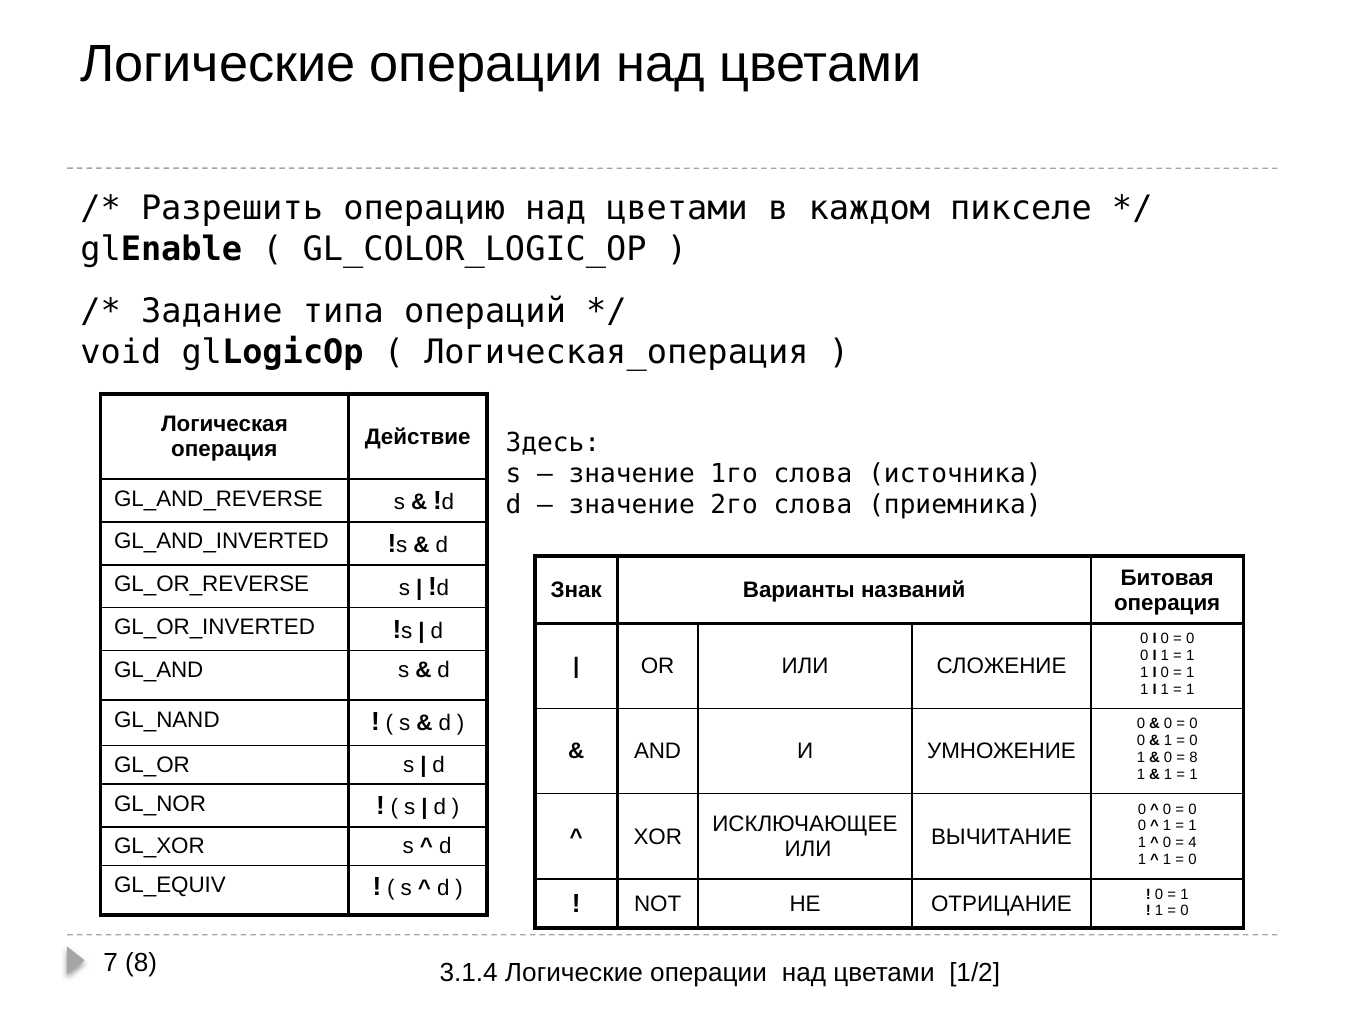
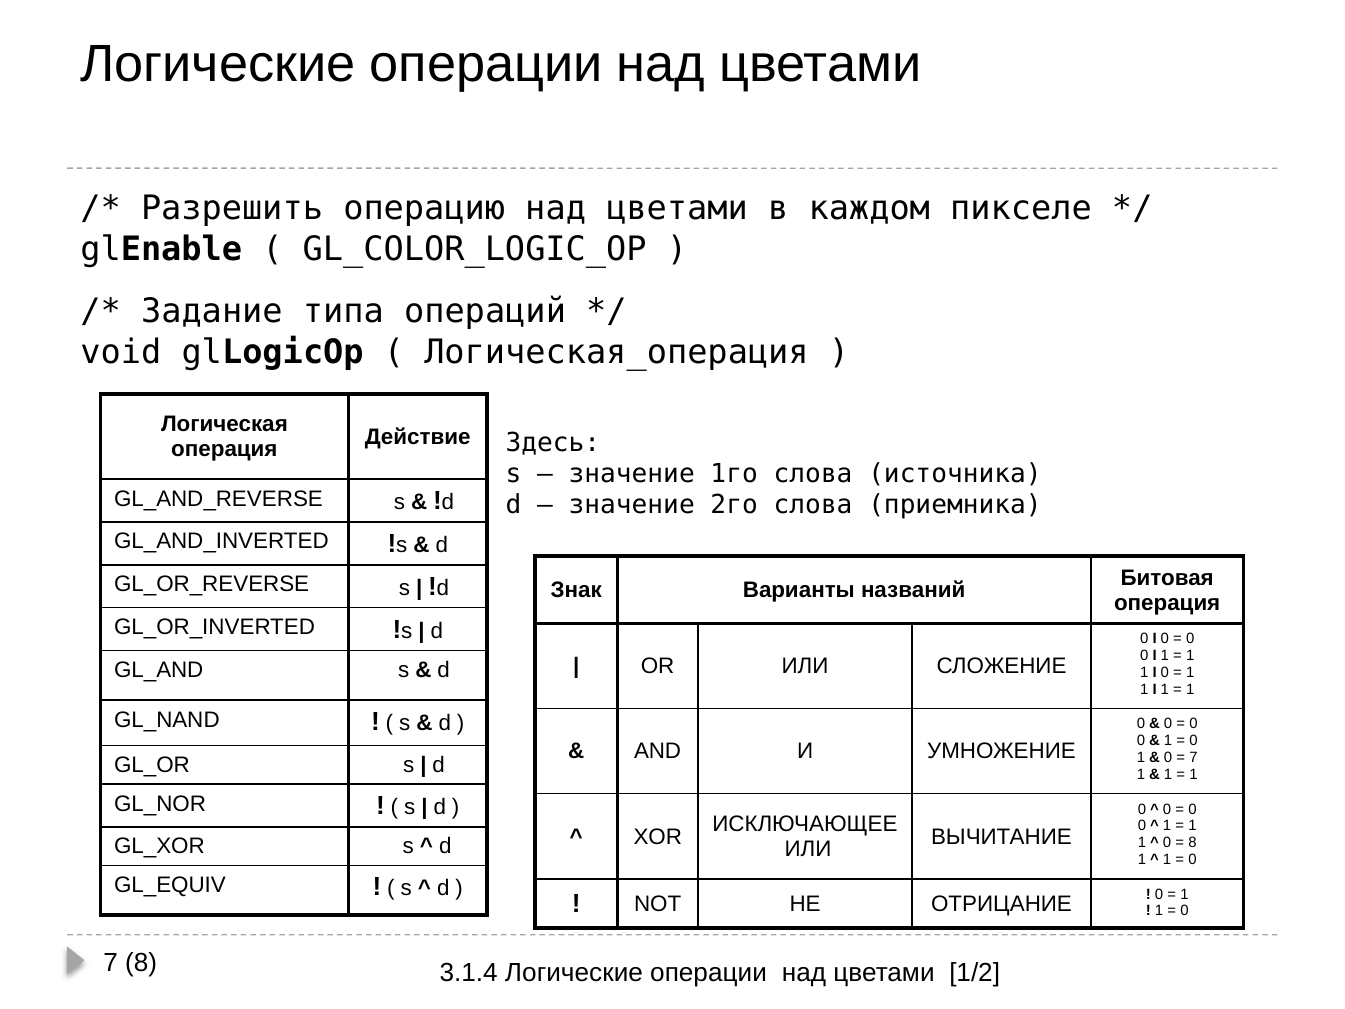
8: 8 -> 7 (1194, 757)
4: 4 -> 8 (1193, 843)
